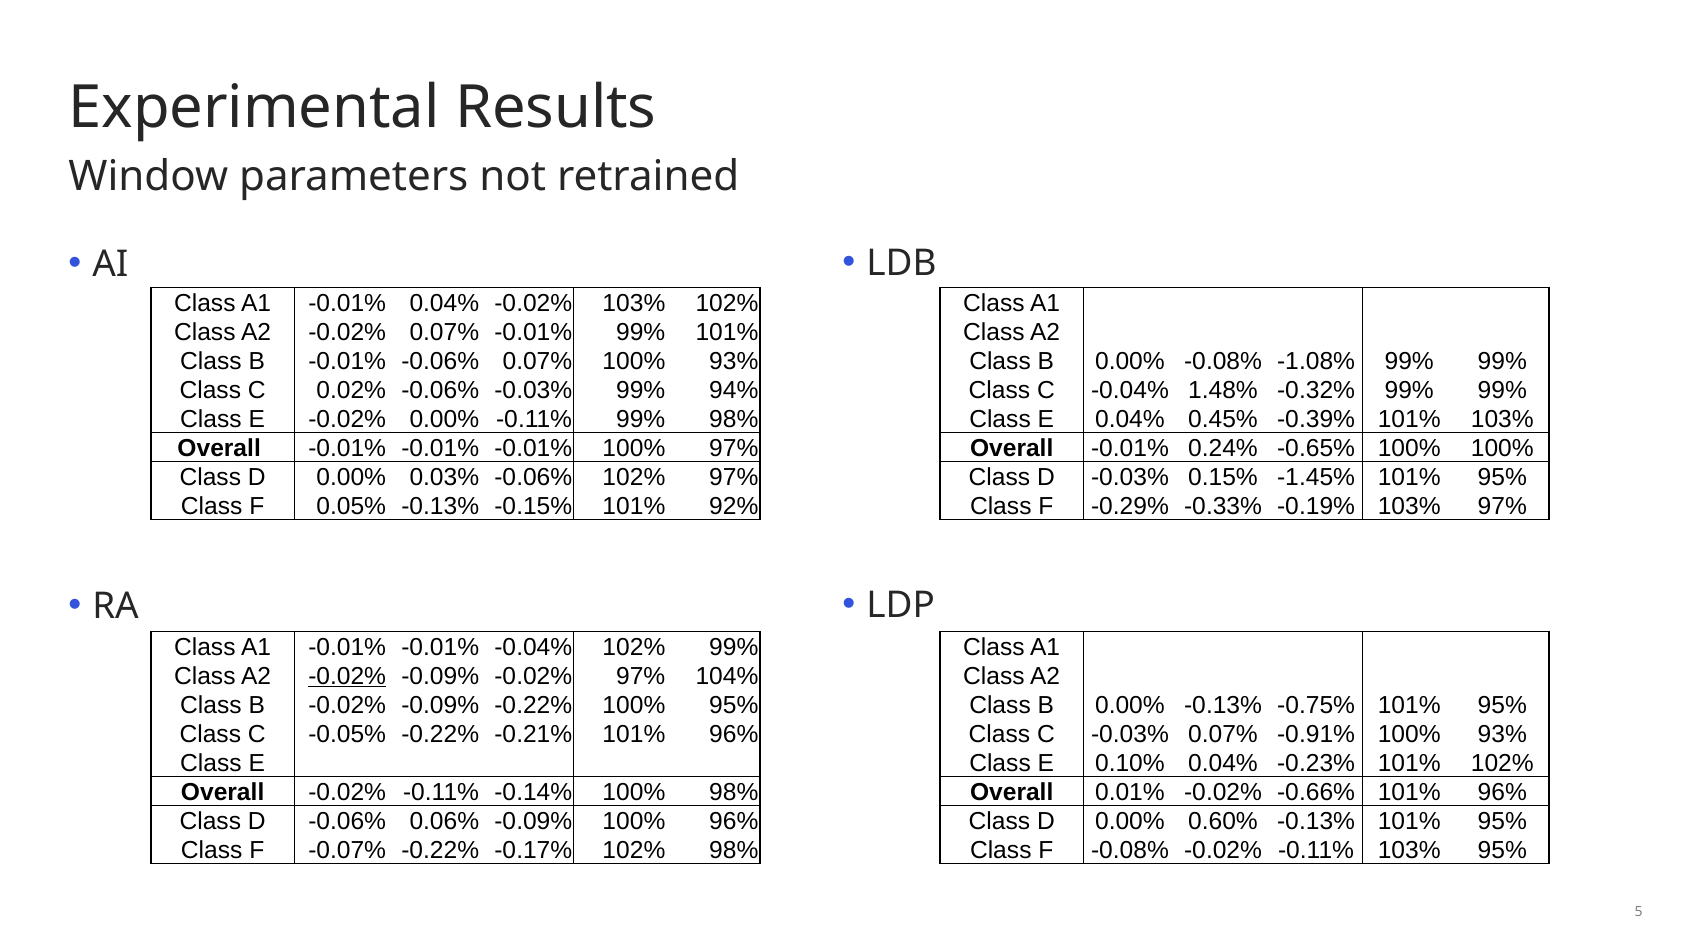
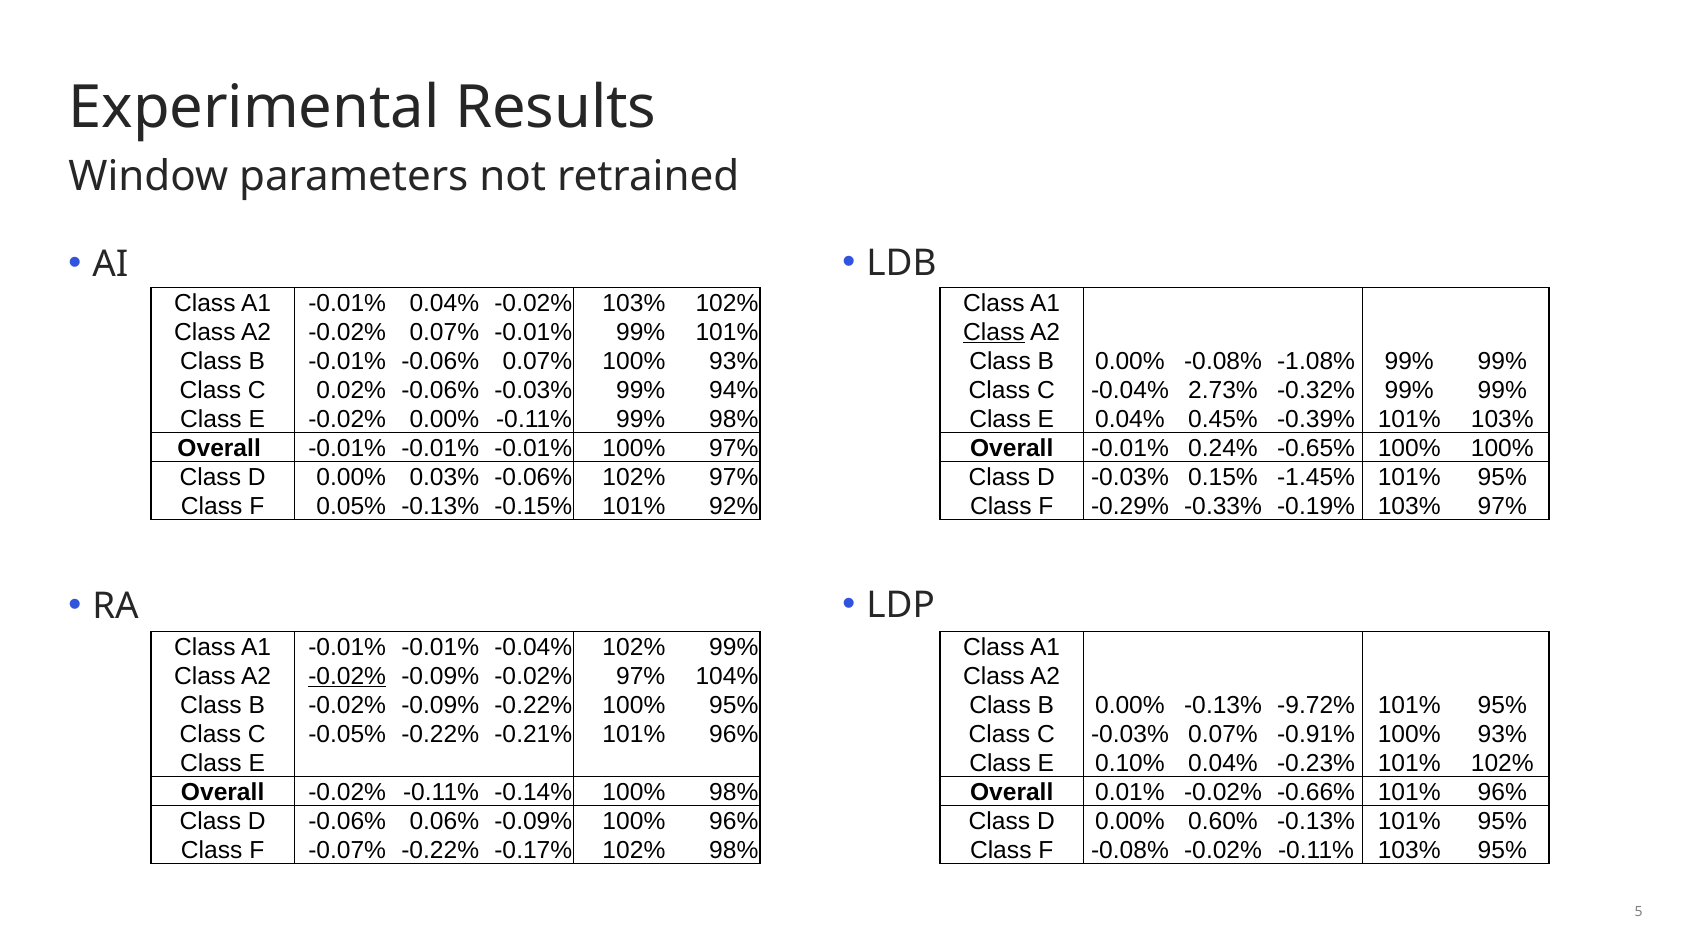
Class underline: none -> present (994, 332)
1.48%: 1.48% -> 2.73% (1223, 390)
-0.75%: -0.75% -> -9.72% (1316, 705)
